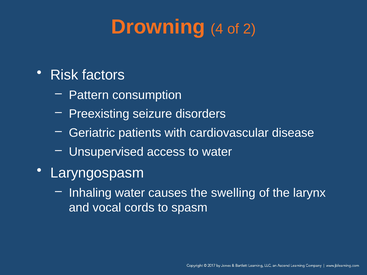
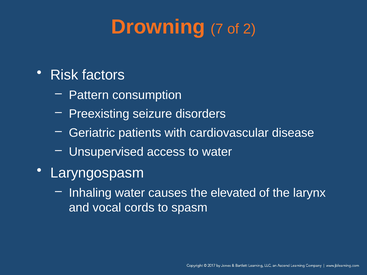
4: 4 -> 7 (217, 29)
swelling: swelling -> elevated (233, 193)
